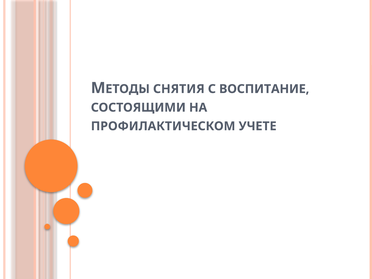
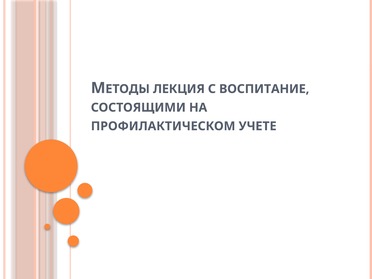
СНЯТИЯ: СНЯТИЯ -> ЛЕКЦИЯ (179, 89)
